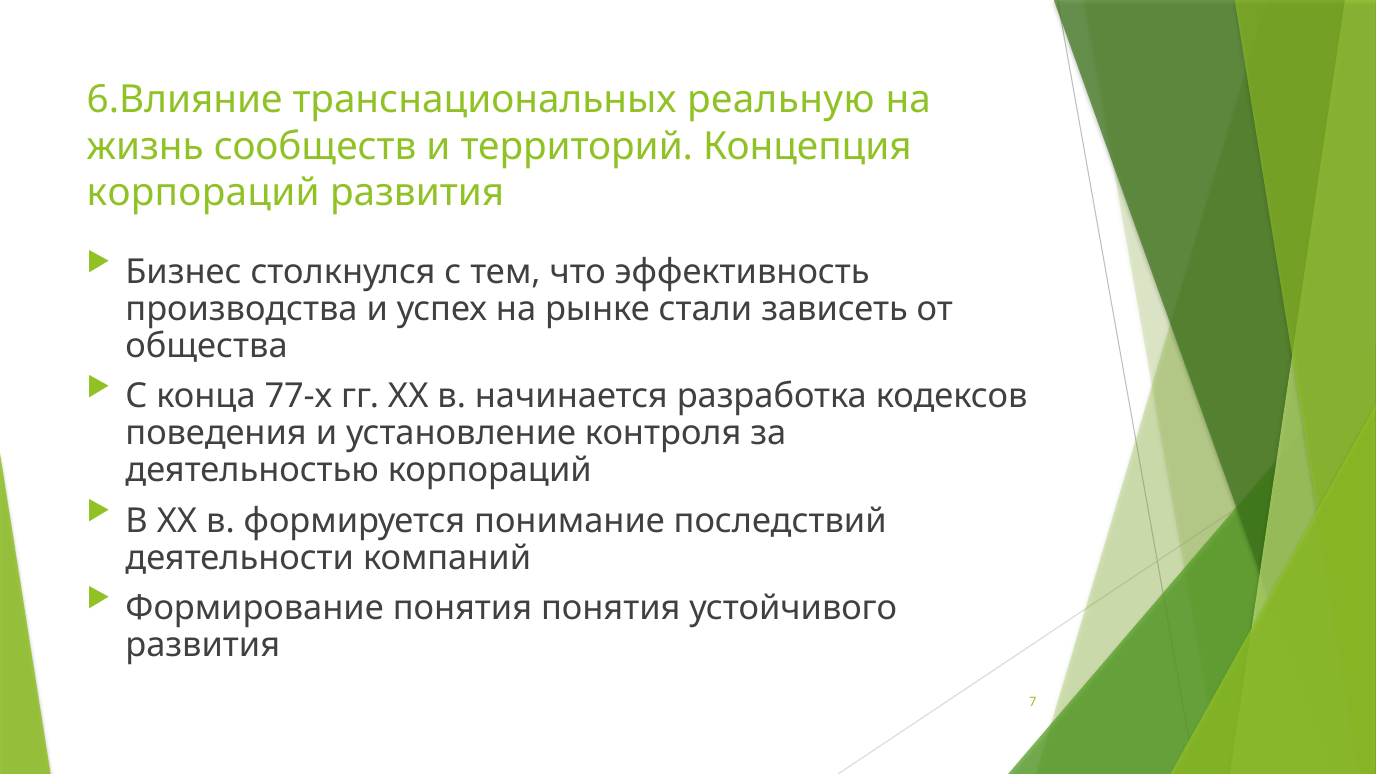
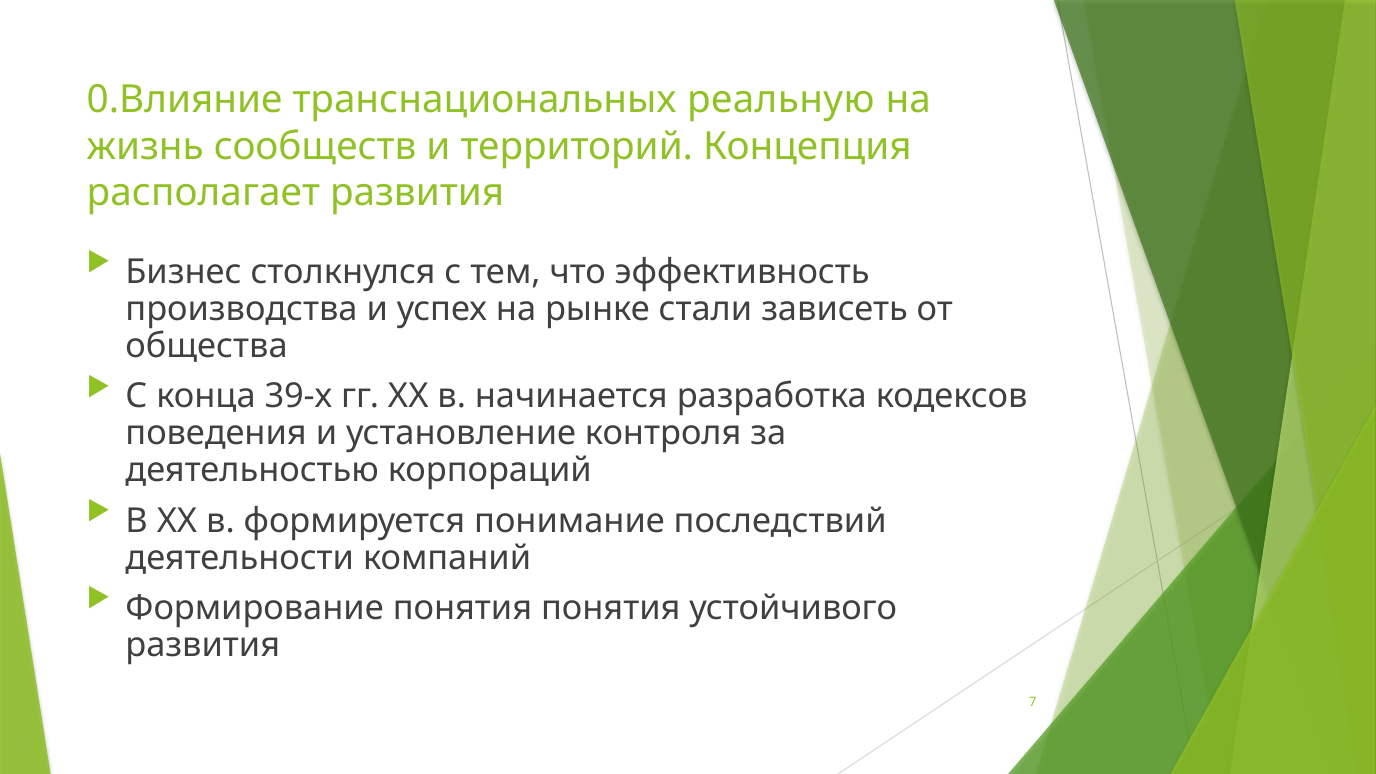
6.Влияние: 6.Влияние -> 0.Влияние (185, 100)
корпораций: корпораций -> располагает (203, 193)
77-х: 77-х -> 39-х (298, 396)
